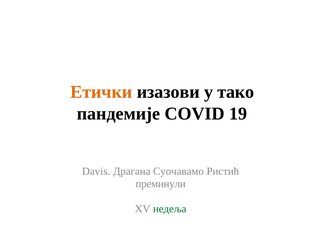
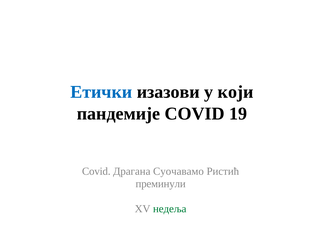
Етички colour: orange -> blue (101, 92)
тако: тако -> који (236, 92)
Davis: Davis -> Covid (96, 171)
